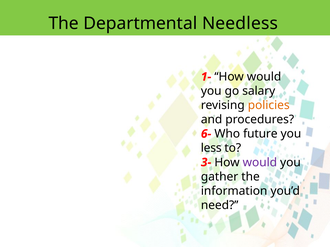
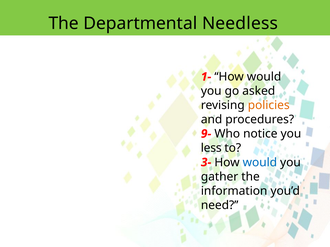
salary: salary -> asked (259, 91)
6-: 6- -> 9- (206, 134)
future: future -> notice (260, 134)
would colour: purple -> blue (260, 163)
